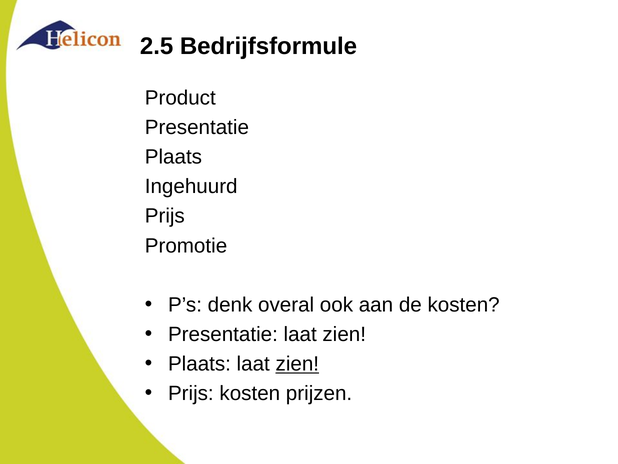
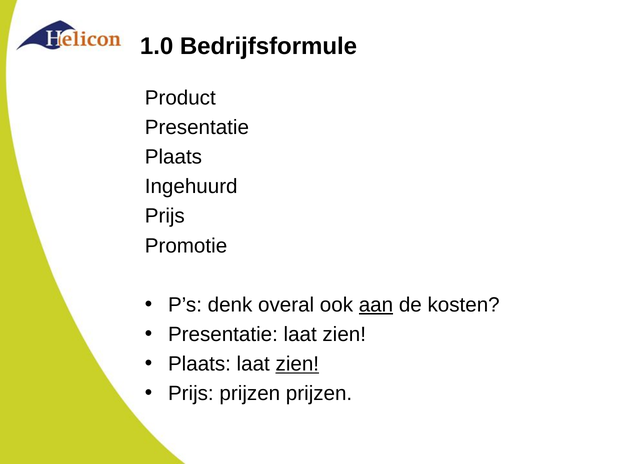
2.5: 2.5 -> 1.0 (157, 46)
aan underline: none -> present (376, 305)
Prijs kosten: kosten -> prijzen (250, 393)
